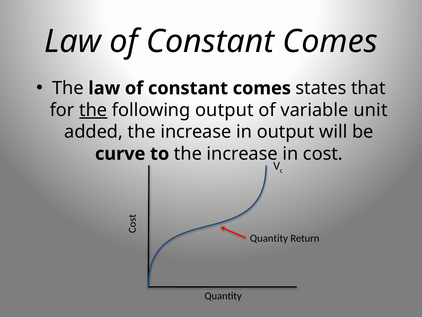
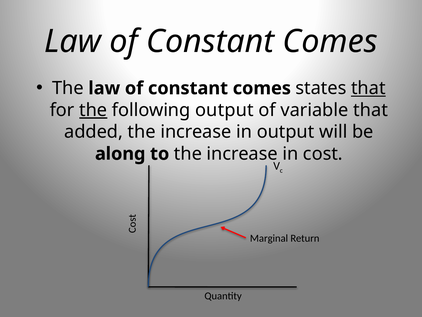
that underline: none -> present (368, 88)
variable unit: unit -> that (371, 110)
curve: curve -> along (120, 154)
Quantity: Quantity -> Marginal (269, 238)
